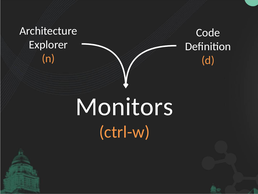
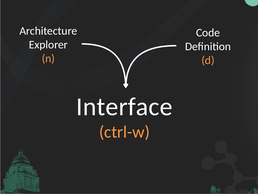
Monitors: Monitors -> Interface (124, 106)
